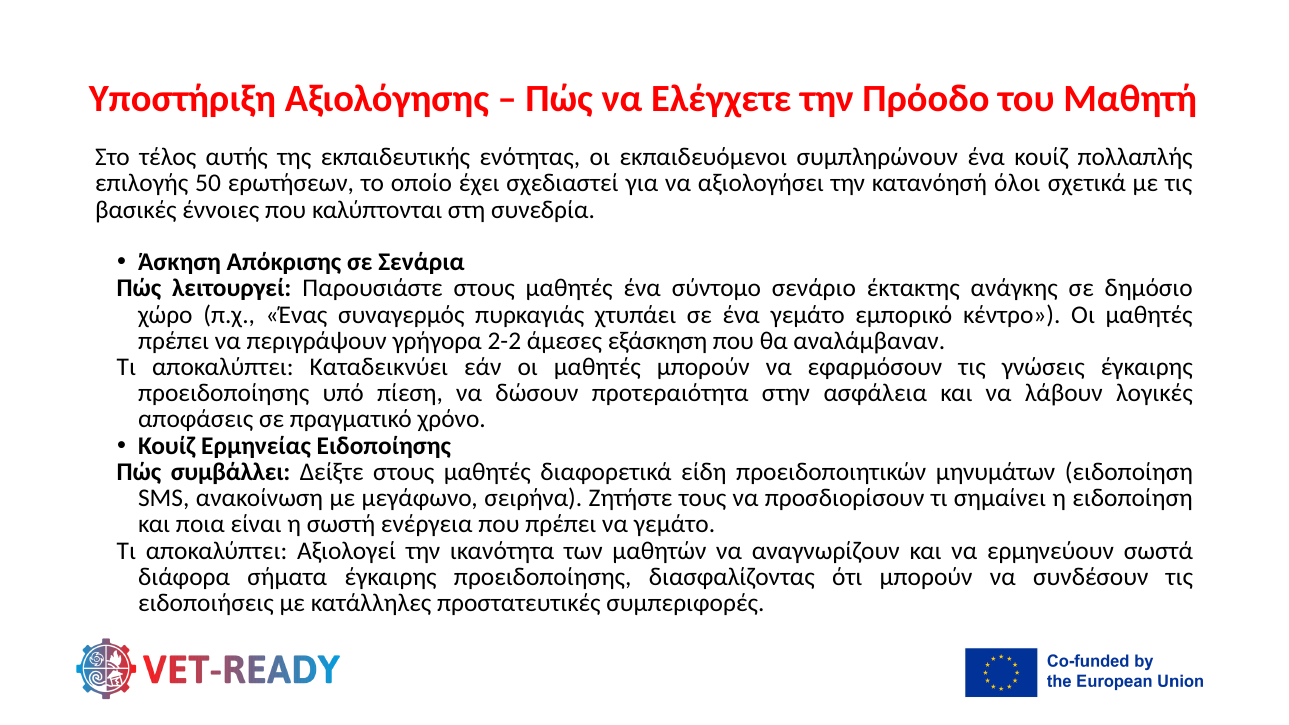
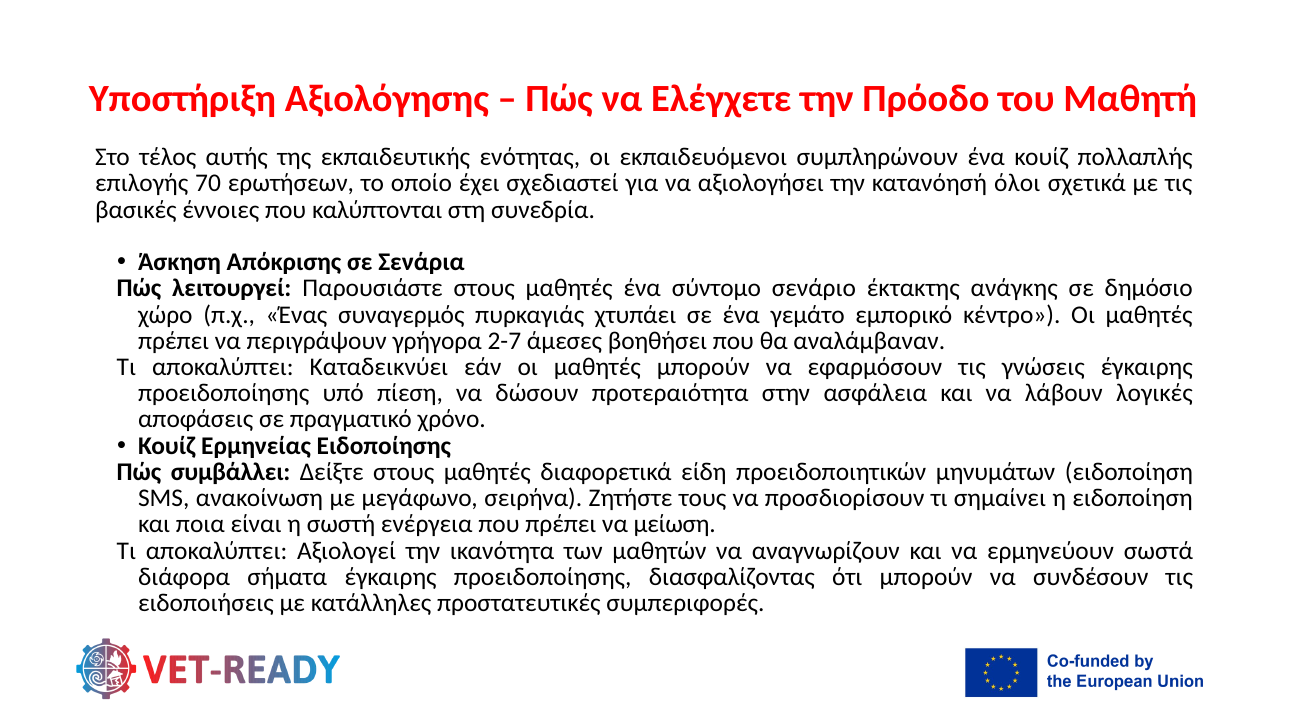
50: 50 -> 70 (208, 184)
2-2: 2-2 -> 2-7 (504, 341)
εξάσκηση: εξάσκηση -> βοηθήσει (657, 341)
να γεμάτο: γεμάτο -> μείωση (675, 525)
